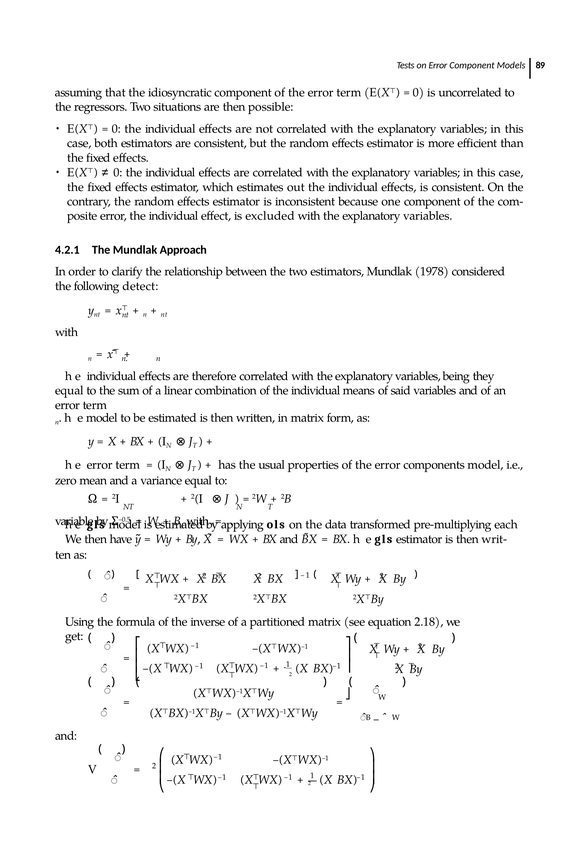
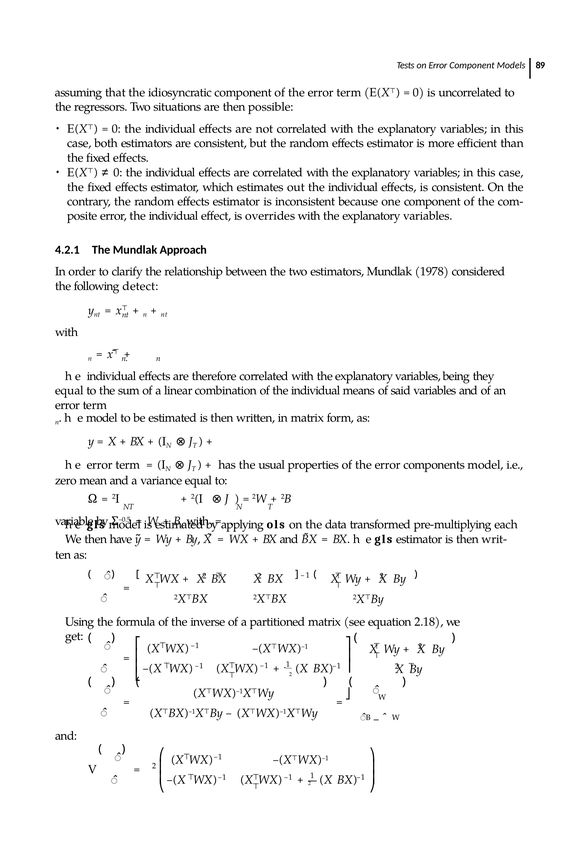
excluded: excluded -> overrides (270, 216)
